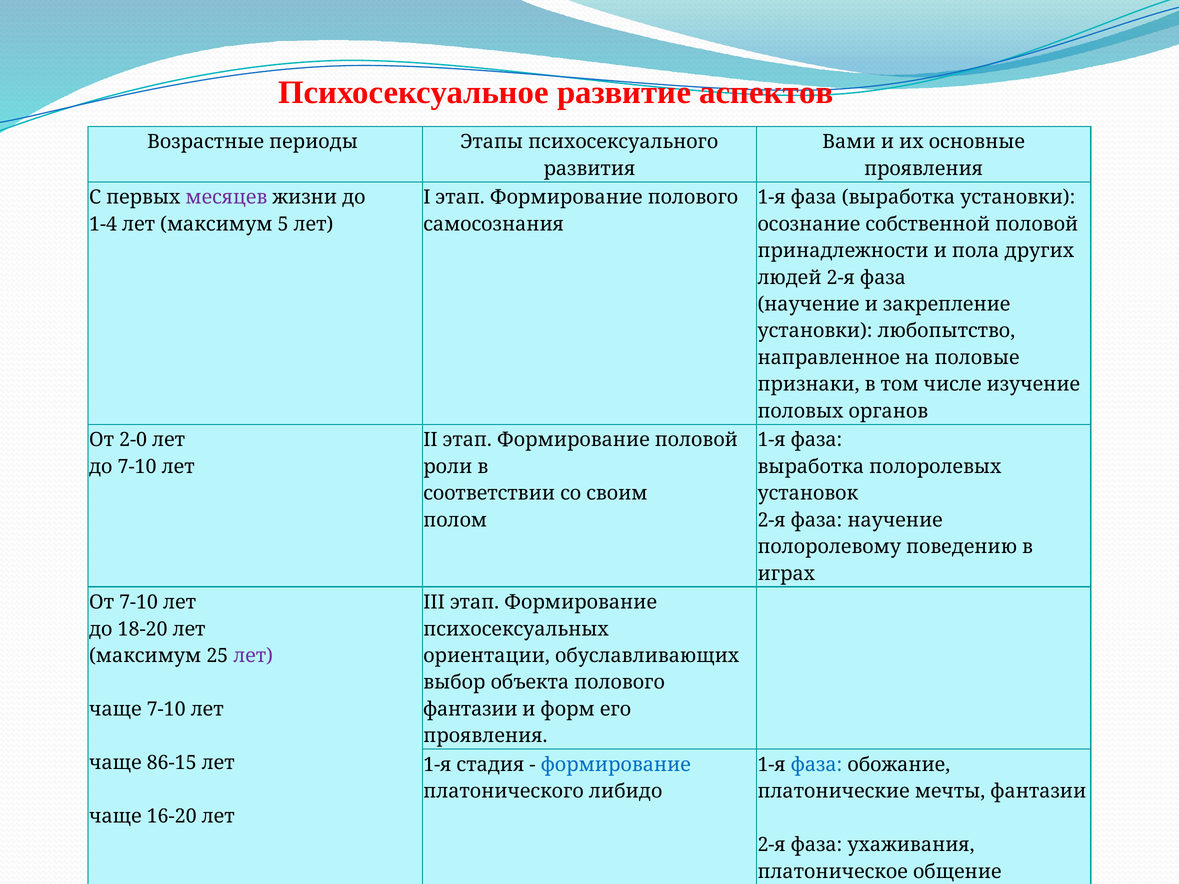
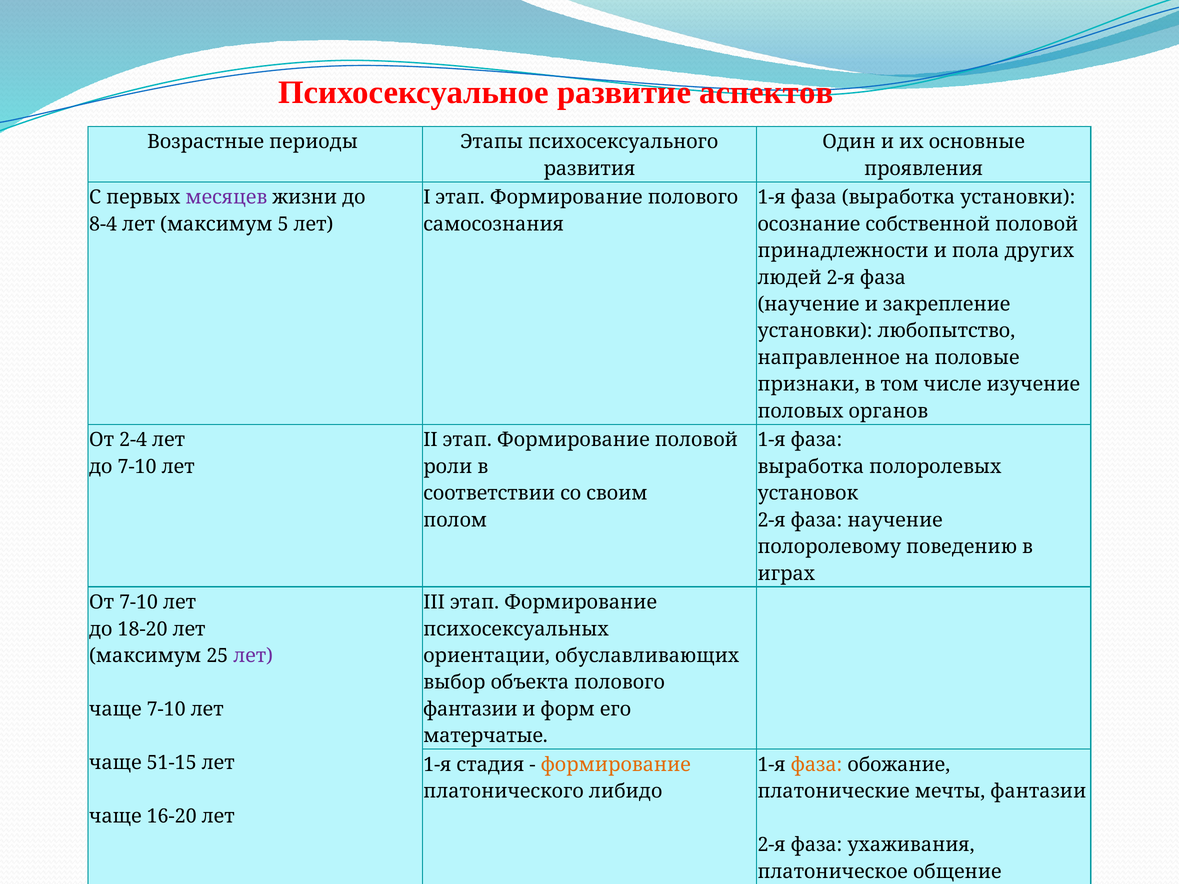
Вами: Вами -> Один (849, 142)
1-4: 1-4 -> 8-4 (103, 224)
2-0: 2-0 -> 2-4 (133, 440)
проявления: проявления -> матерчатые (486, 736)
86-15: 86-15 -> 51-15 (172, 763)
формирование colour: blue -> orange (616, 765)
фаза colour: blue -> orange (816, 765)
